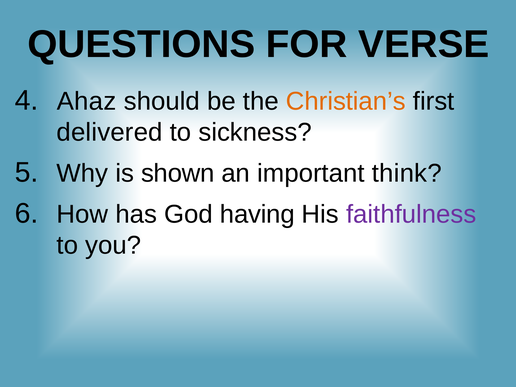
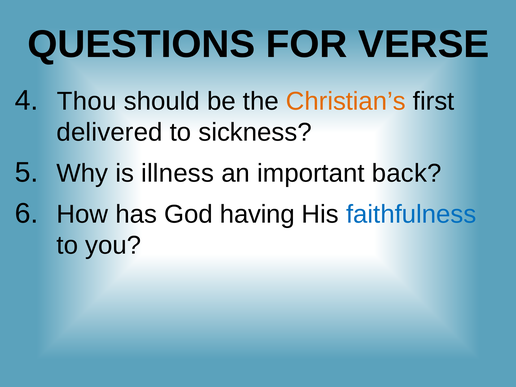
Ahaz: Ahaz -> Thou (87, 101)
shown: shown -> illness (178, 173)
think: think -> back (407, 173)
faithfulness colour: purple -> blue (411, 214)
